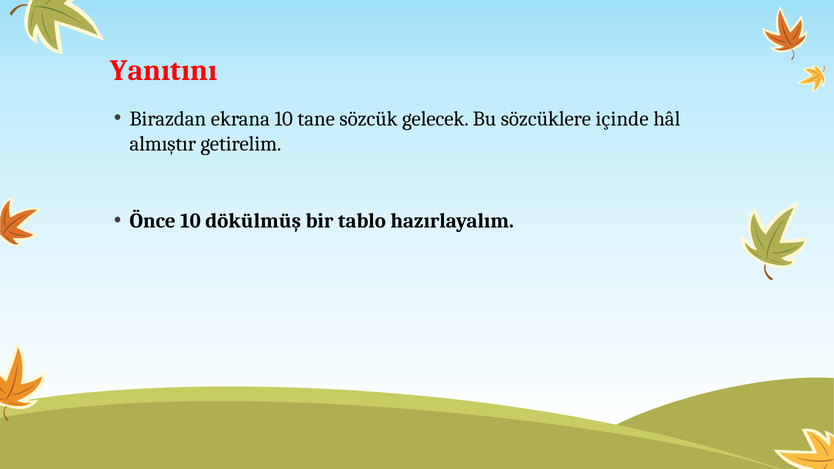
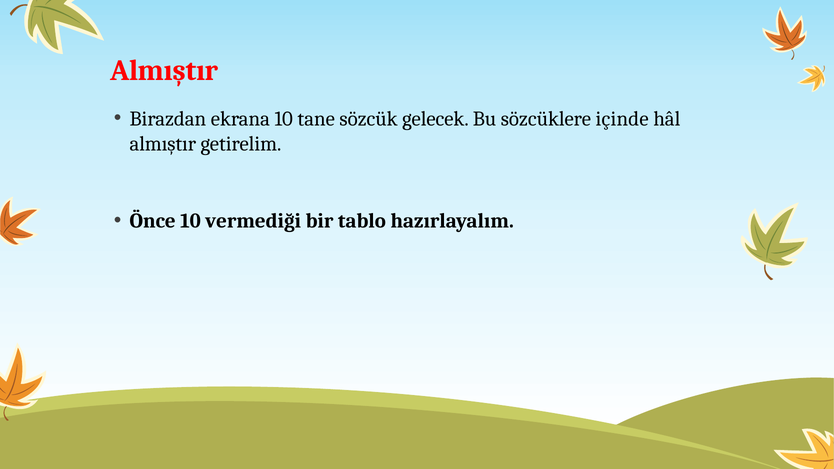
Yanıtını: Yanıtını -> Almıştır (164, 70)
dökülmüş: dökülmüş -> vermediği (253, 221)
